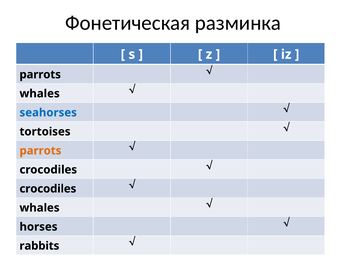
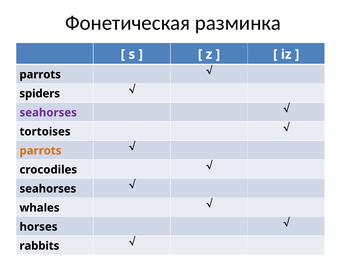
whales: whales -> spiders (40, 94)
seahorses colour: blue -> purple (48, 113)
crocodiles: crocodiles -> seahorses (48, 189)
